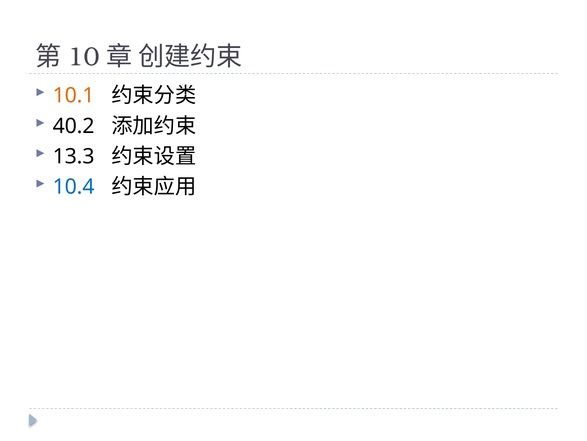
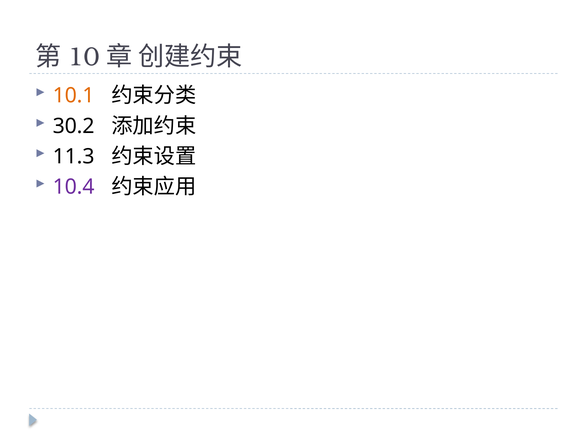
40.2: 40.2 -> 30.2 (74, 126)
13.3: 13.3 -> 11.3 (74, 156)
10.4 colour: blue -> purple (74, 187)
